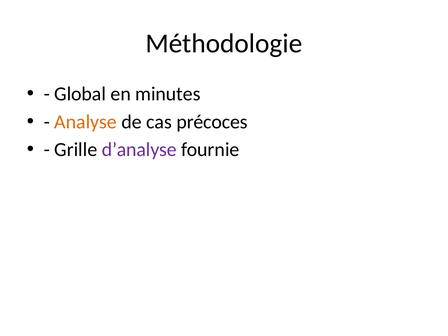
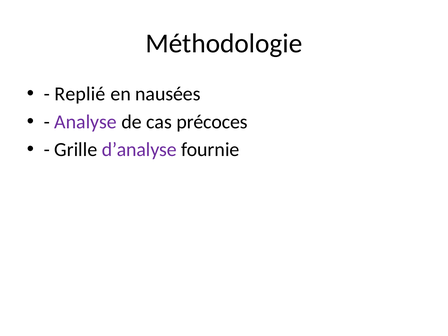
Global: Global -> Replié (80, 94)
minutes: minutes -> nausées (168, 94)
Analyse colour: orange -> purple (86, 122)
